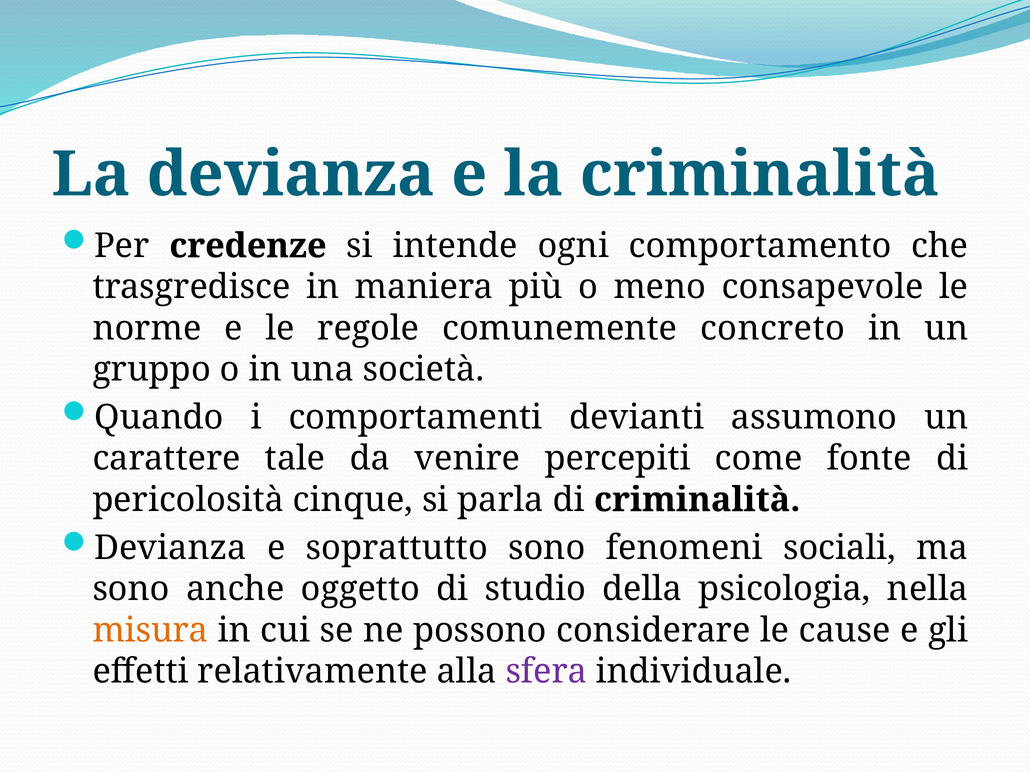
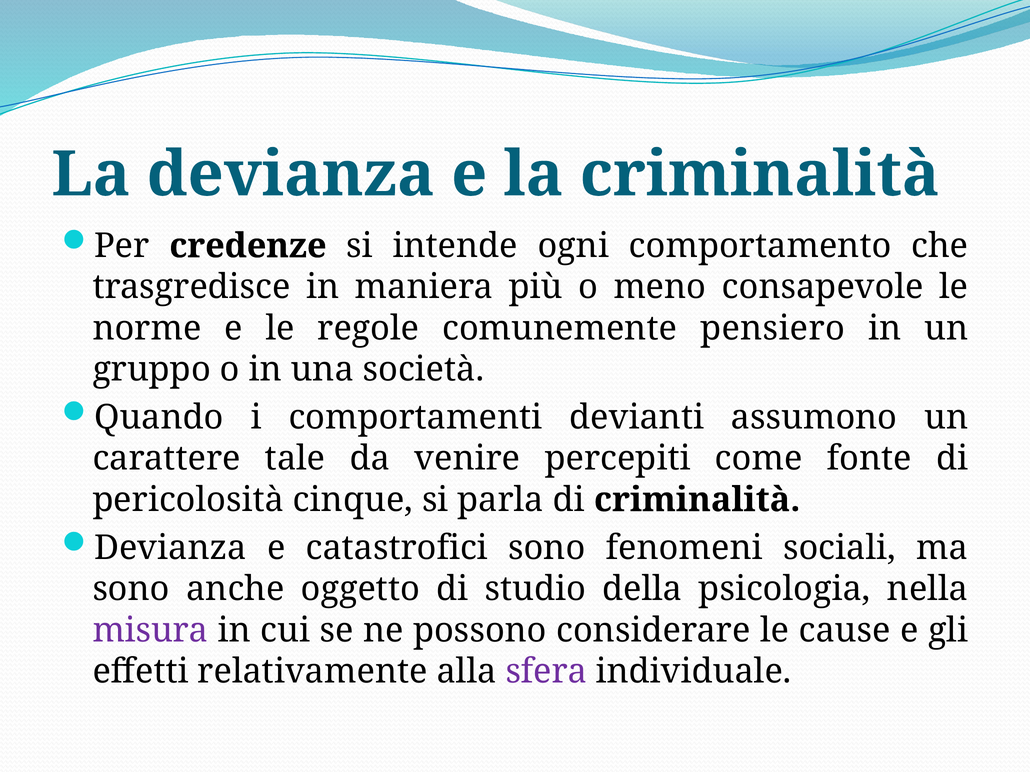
concreto: concreto -> pensiero (773, 328)
soprattutto: soprattutto -> catastrofici (397, 548)
misura colour: orange -> purple (150, 631)
